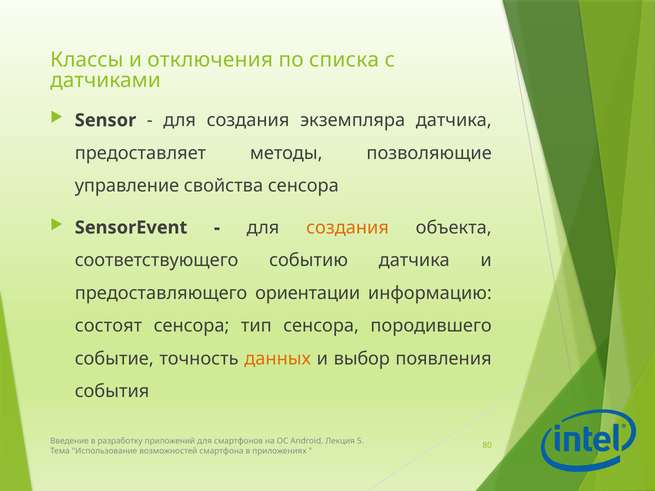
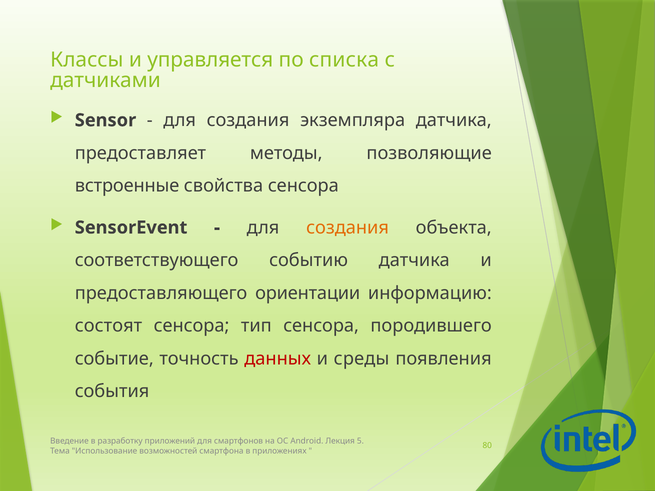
отключения: отключения -> управляется (210, 60)
управление: управление -> встроенные (127, 186)
данных colour: orange -> red (278, 359)
выбор: выбор -> среды (362, 359)
